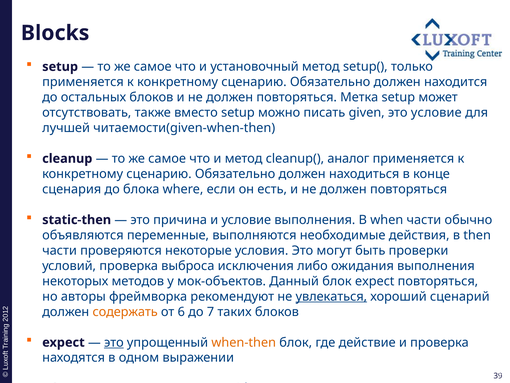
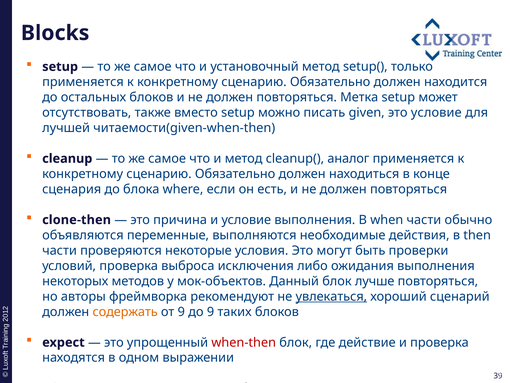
static-then: static-then -> clone-then (77, 220)
блок expect: expect -> лучше (375, 281)
от 6: 6 -> 9 (181, 311)
до 7: 7 -> 9 (210, 311)
это underline: present -> none (114, 342)
when-then colour: orange -> red (244, 342)
